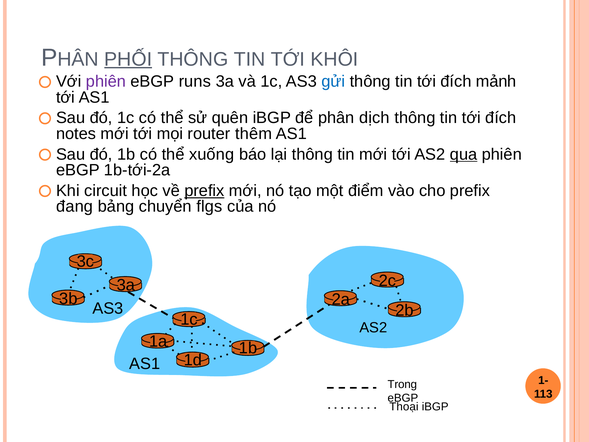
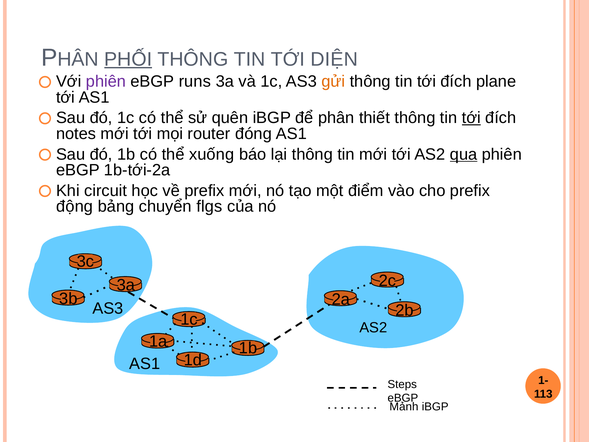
KHÔI: KHÔI -> DIỆN (334, 59)
gửi colour: blue -> orange (333, 81)
mảnh: mảnh -> plane (496, 81)
dịch: dịch -> thiết (374, 118)
tới underline: none -> present (471, 118)
thêm: thêm -> đóng (254, 134)
prefix underline: present -> none (204, 191)
đang: đang -> động (75, 206)
Trong: Trong -> Steps (402, 384)
Thoại: Thoại -> Mảnh (404, 407)
